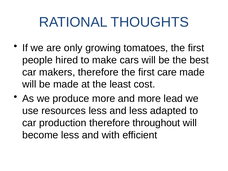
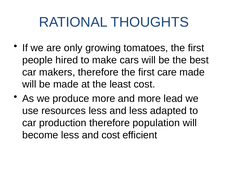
throughout: throughout -> population (156, 123)
and with: with -> cost (111, 135)
